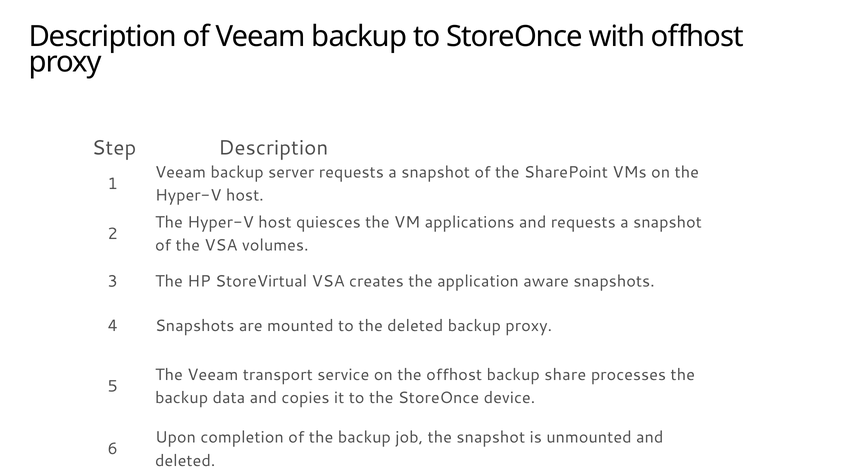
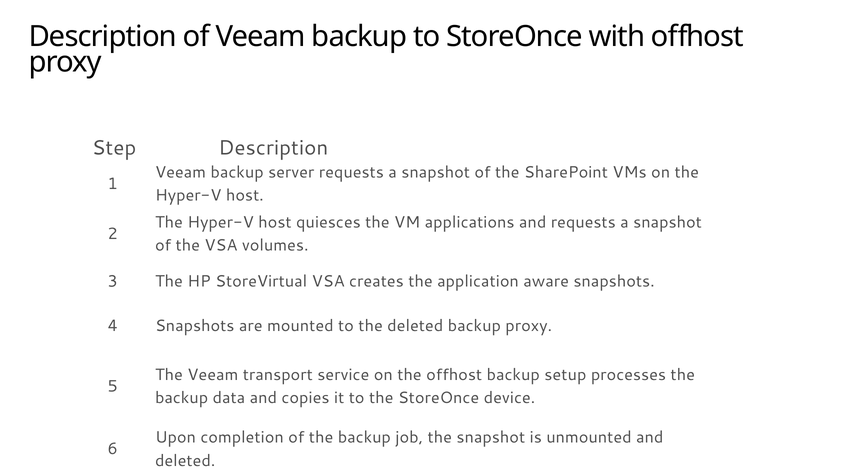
share: share -> setup (565, 375)
